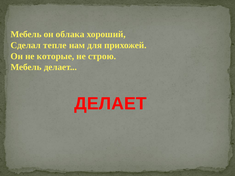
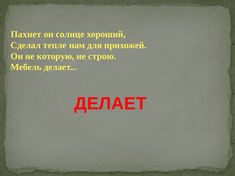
Мебель: Мебель -> Пахнет (26, 34)
облака: облака -> солнце (70, 34)
которые: которые -> которую (56, 56)
